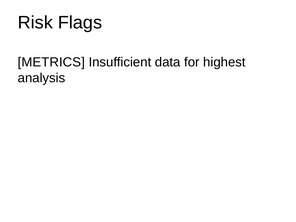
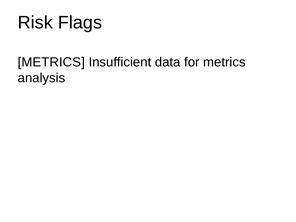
for highest: highest -> metrics (224, 62)
